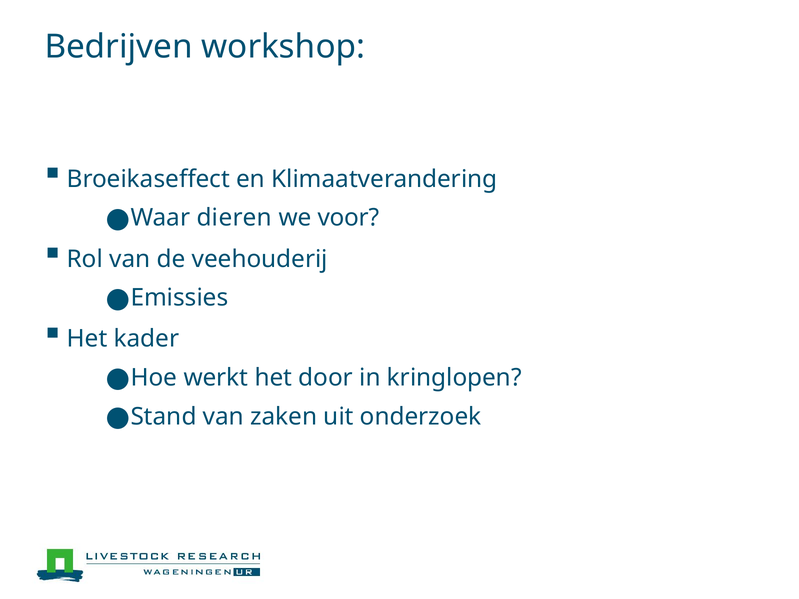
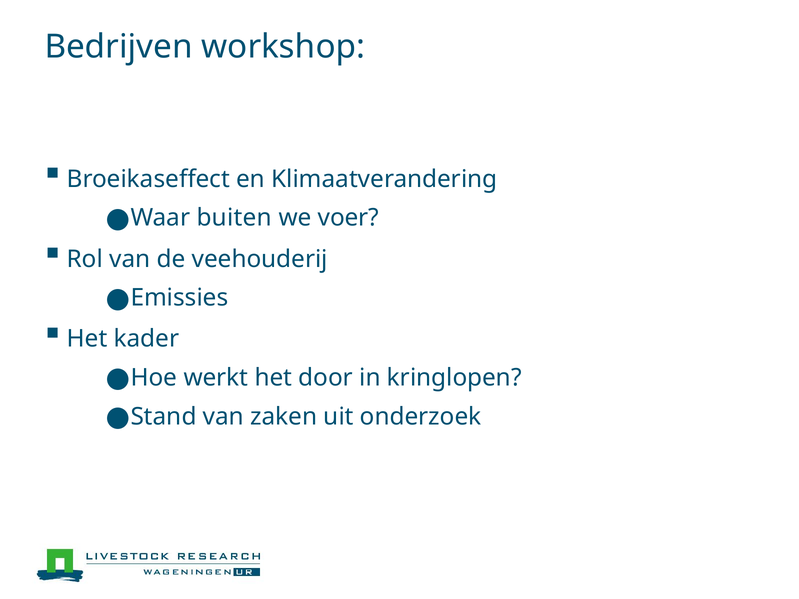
dieren: dieren -> buiten (234, 218)
voor: voor -> voer (348, 218)
